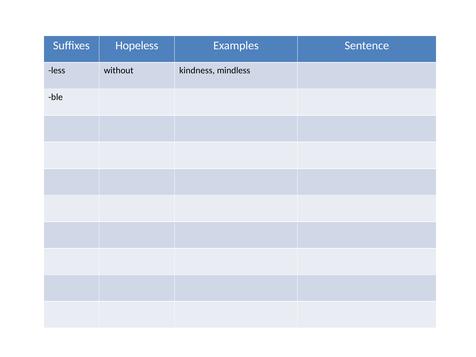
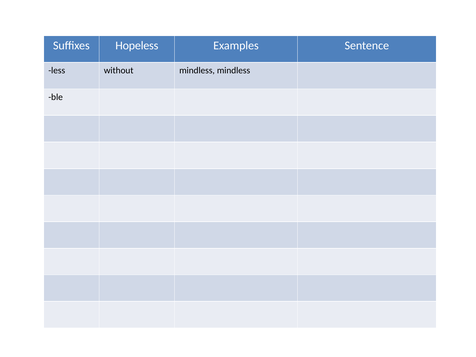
without kindness: kindness -> mindless (197, 70)
